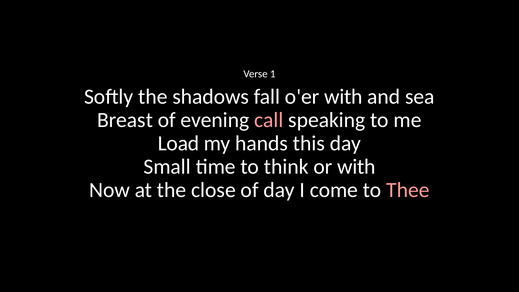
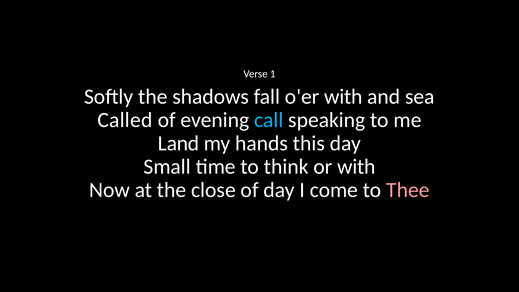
Breast: Breast -> Called (125, 120)
call colour: pink -> light blue (269, 120)
Load: Load -> Land (179, 143)
